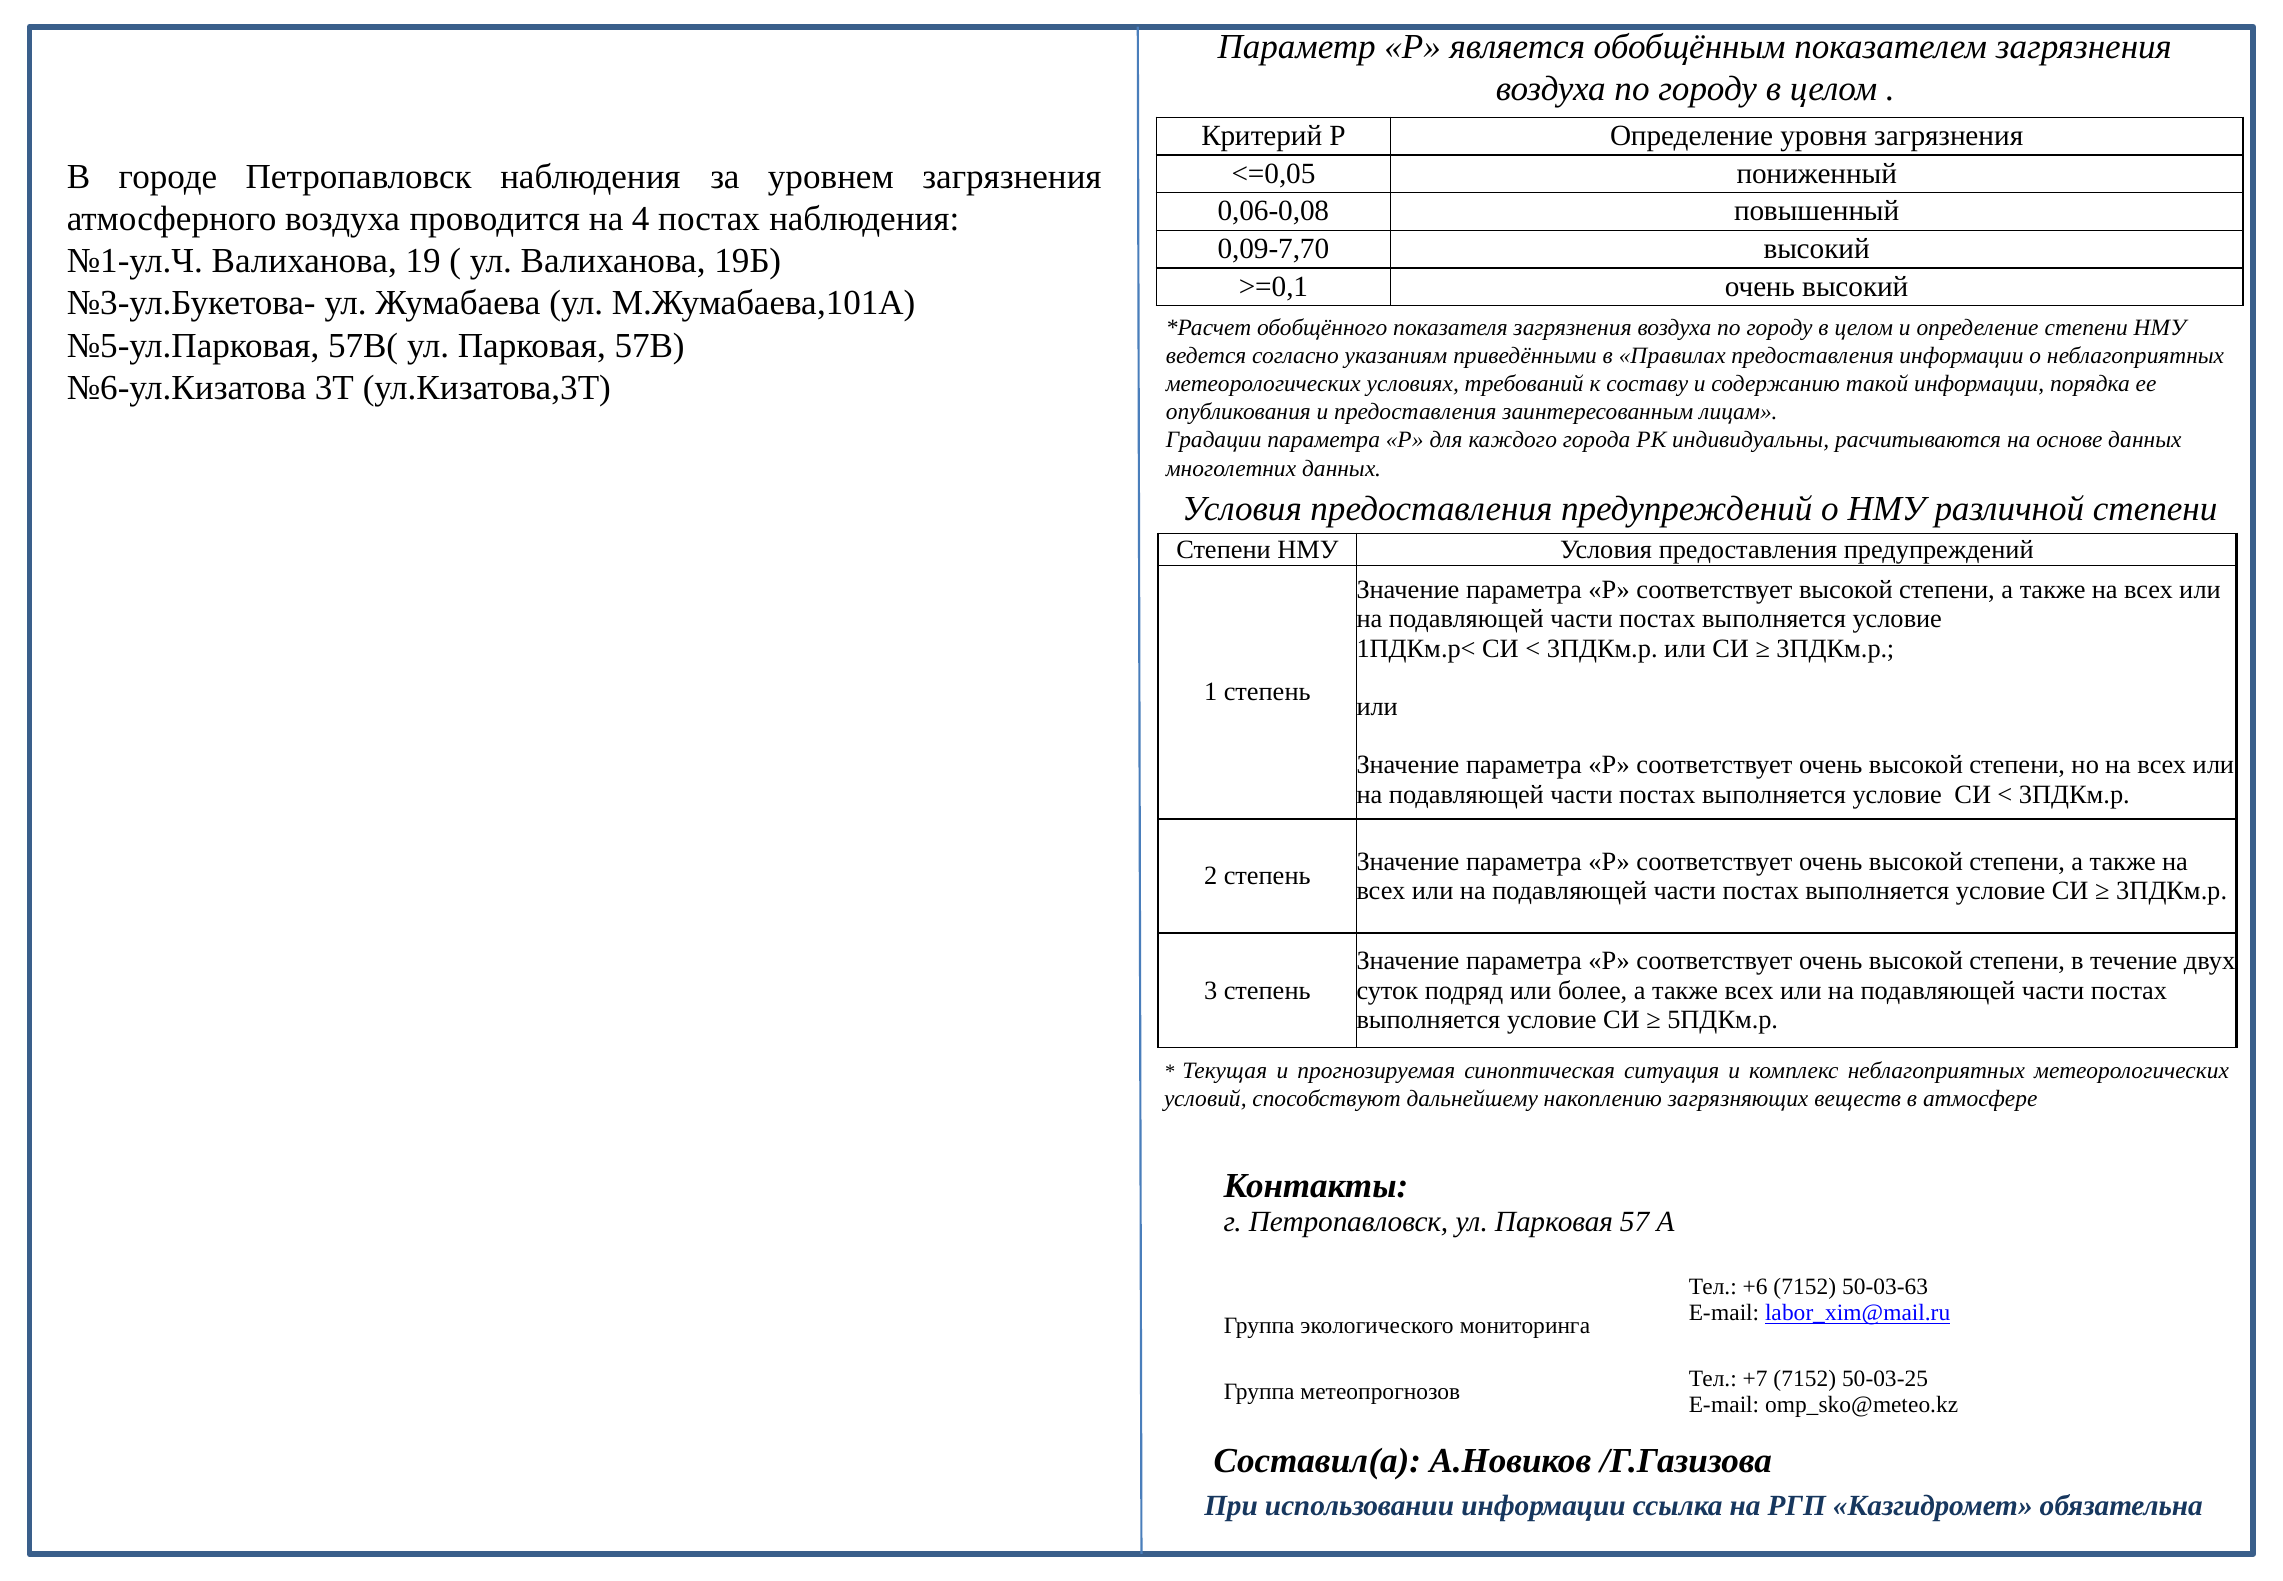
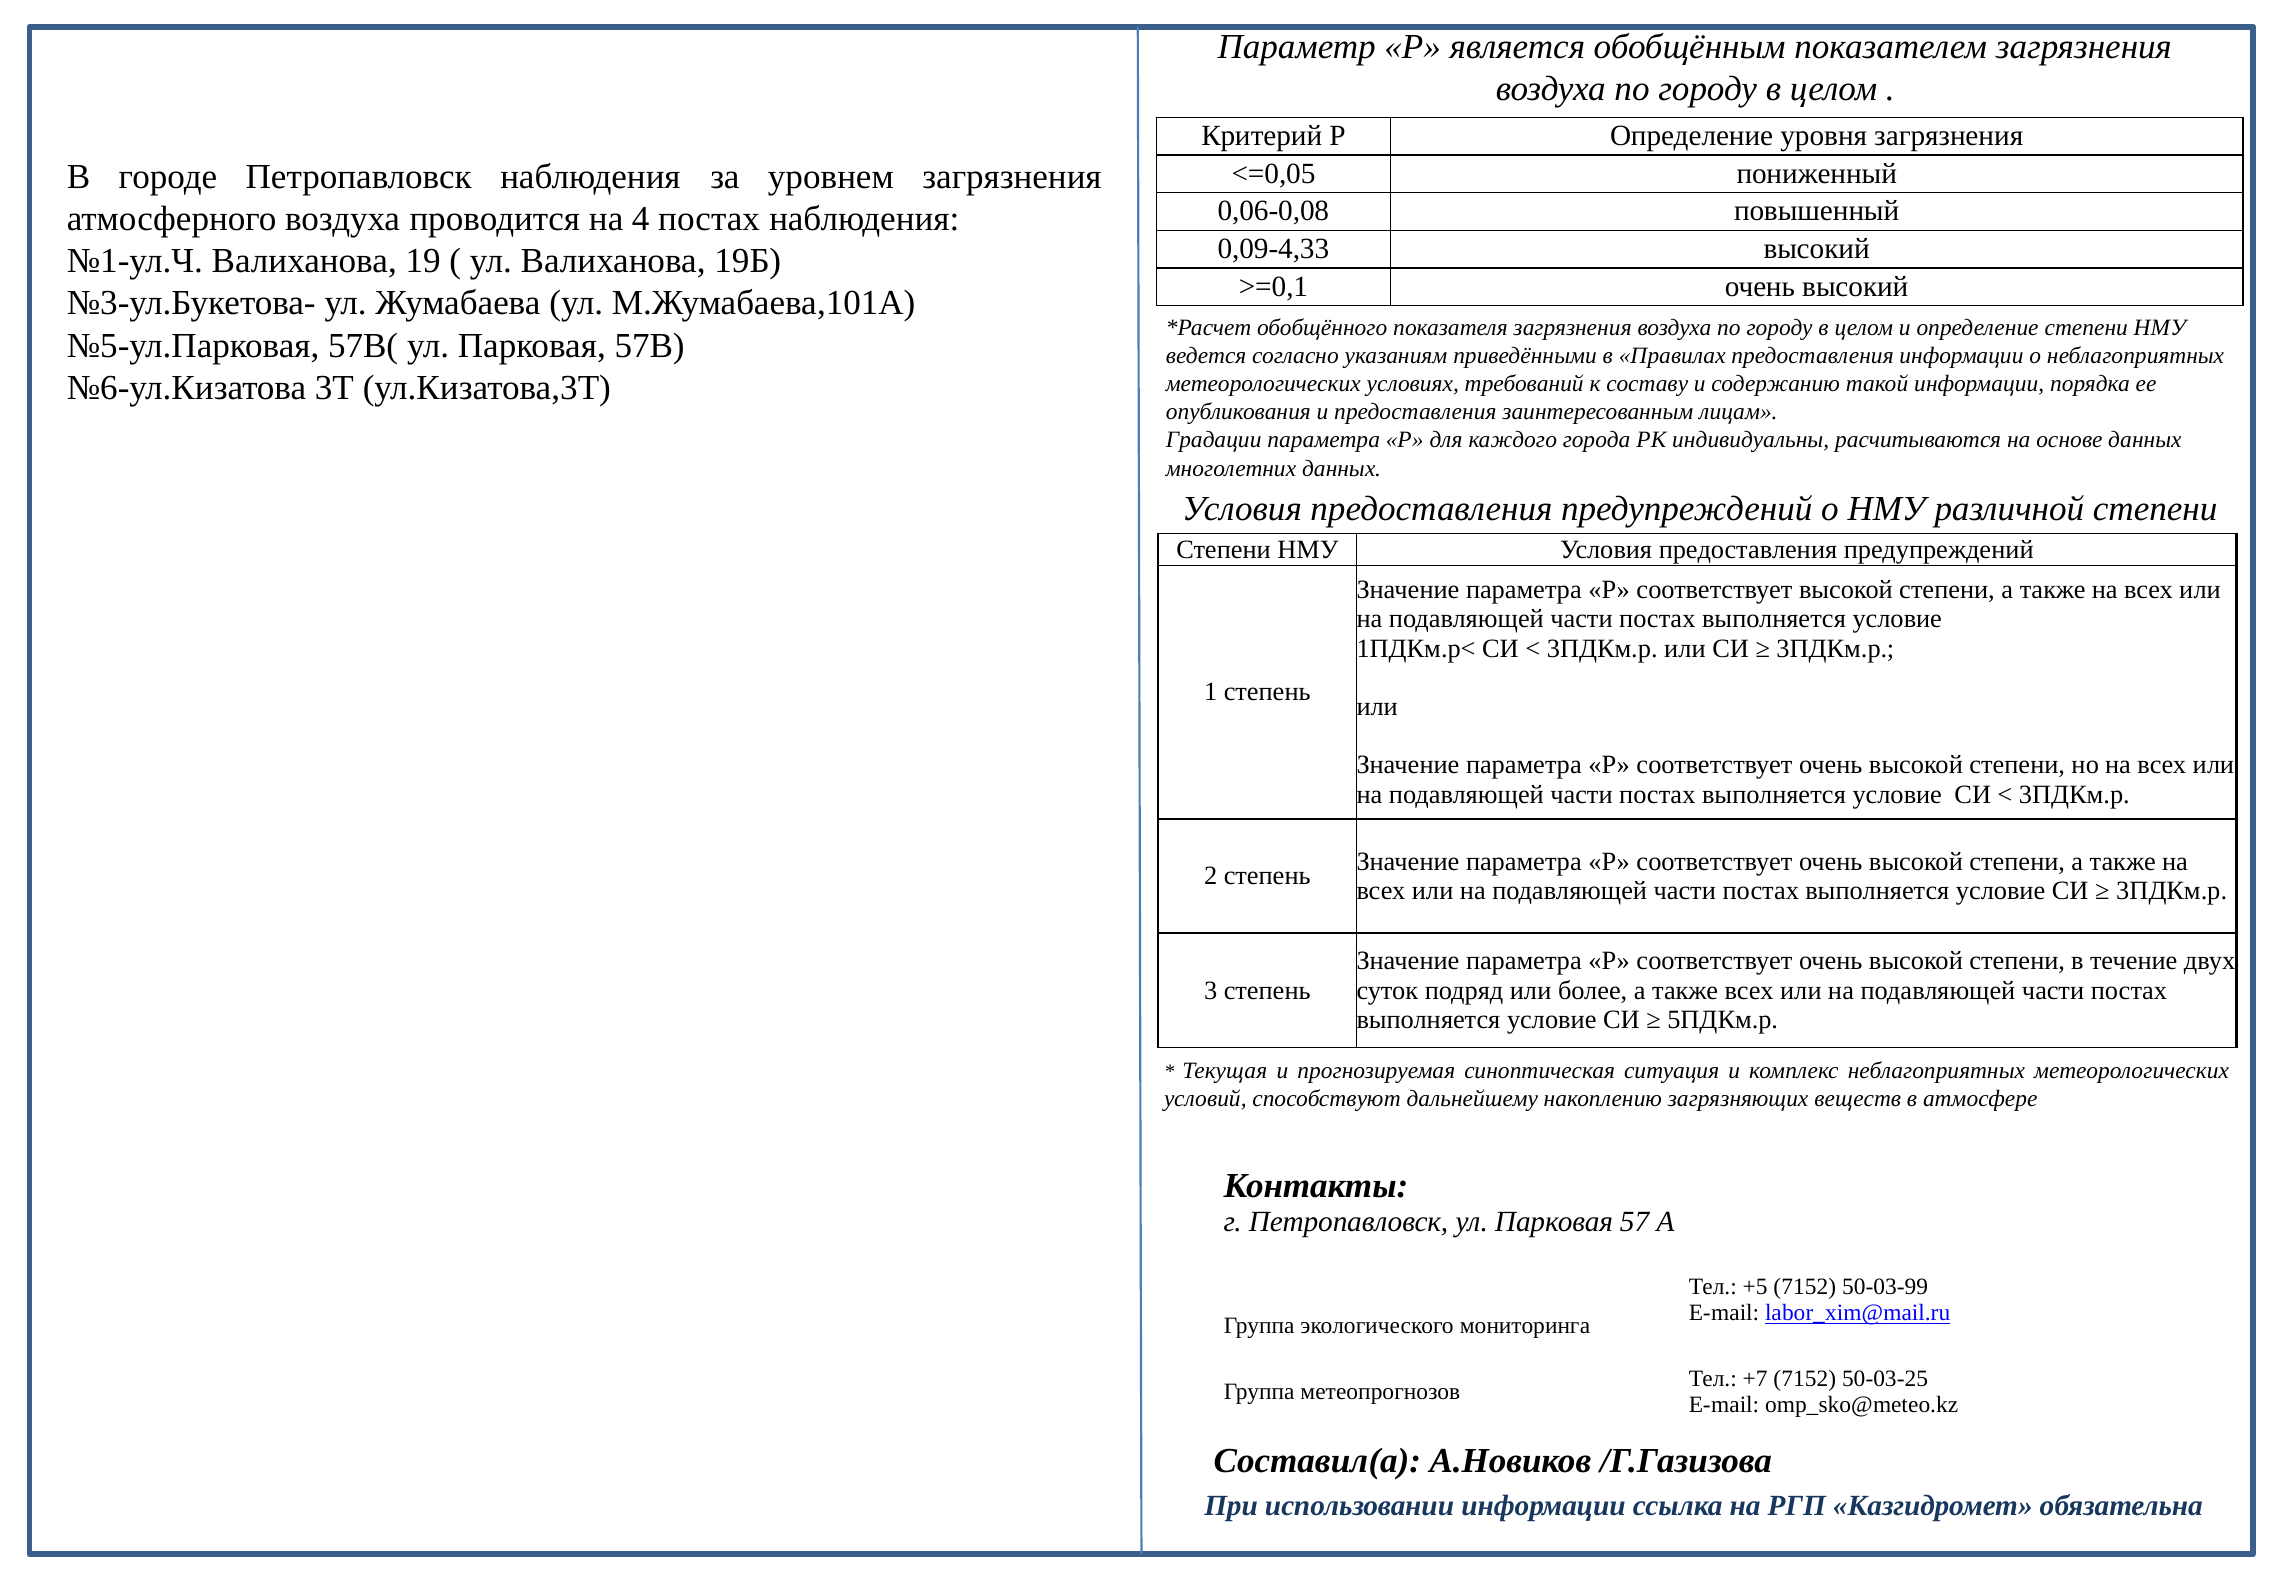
0,09-7,70: 0,09-7,70 -> 0,09-4,33 (1273, 249)
+6: +6 -> +5 (1755, 1287)
50-03-63: 50-03-63 -> 50-03-99 (1885, 1287)
